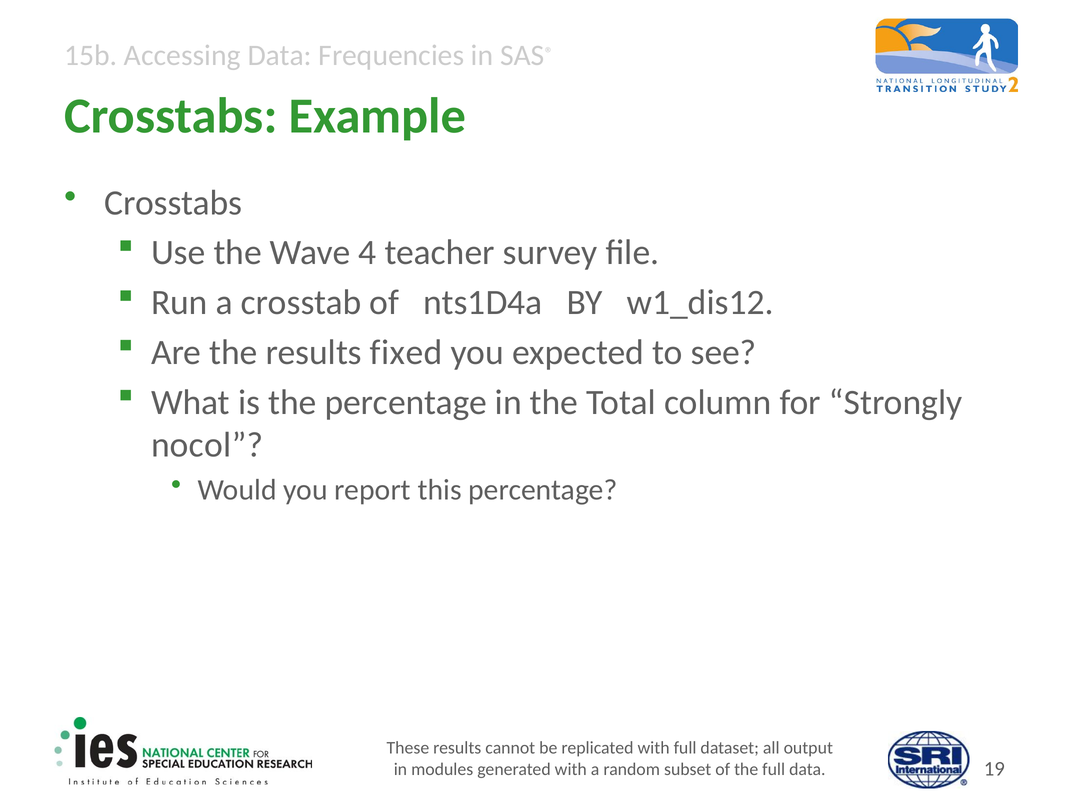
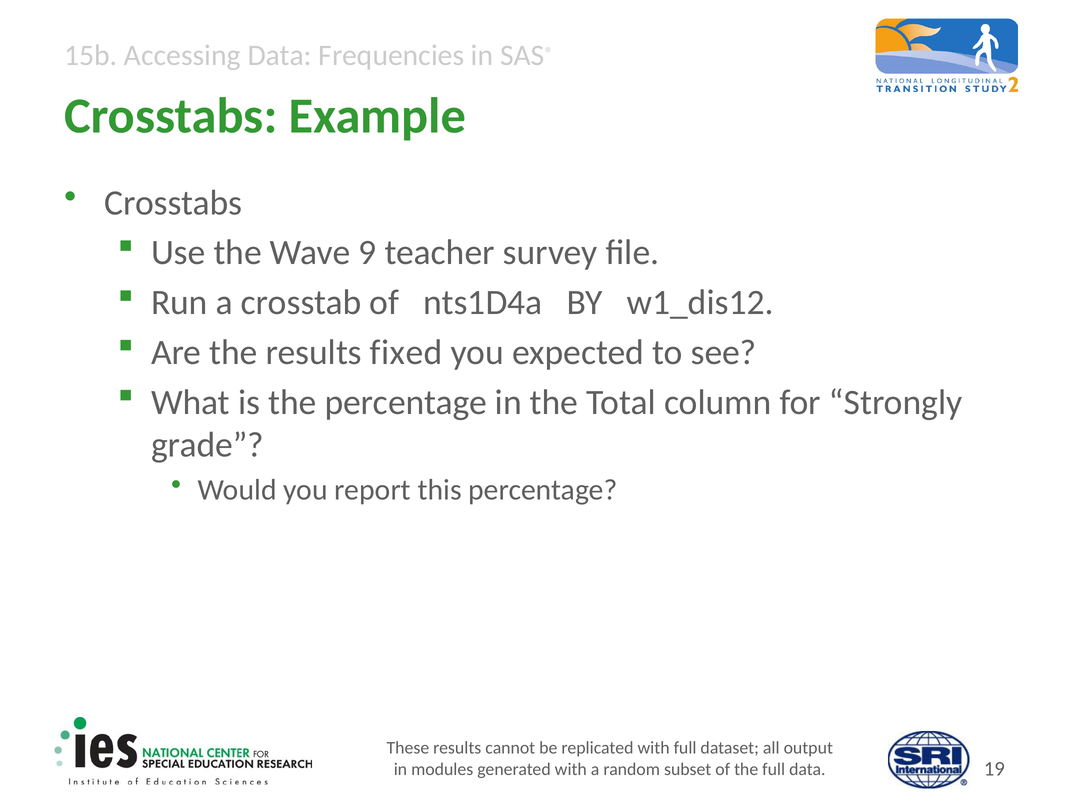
4: 4 -> 9 (367, 253)
nocol: nocol -> grade (207, 445)
